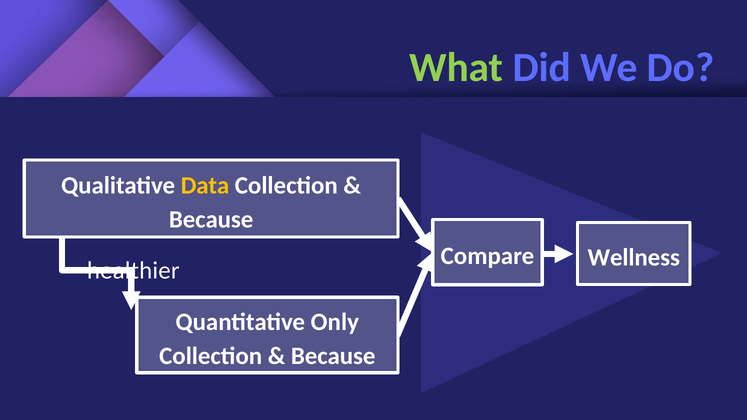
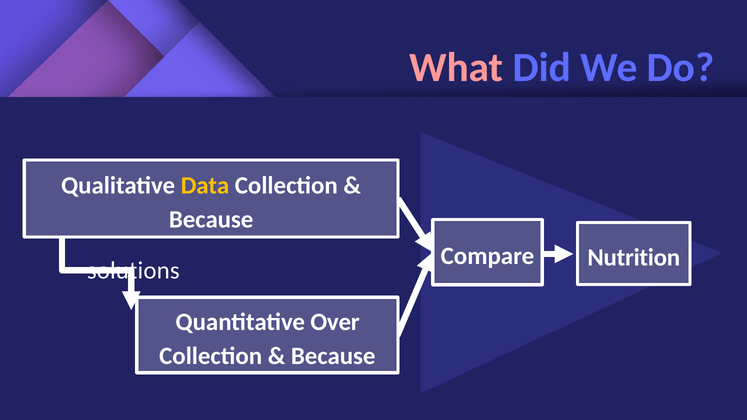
What colour: light green -> pink (456, 68)
Wellness: Wellness -> Nutrition (634, 258)
healthier: healthier -> solutions (133, 271)
Only: Only -> Over (335, 322)
